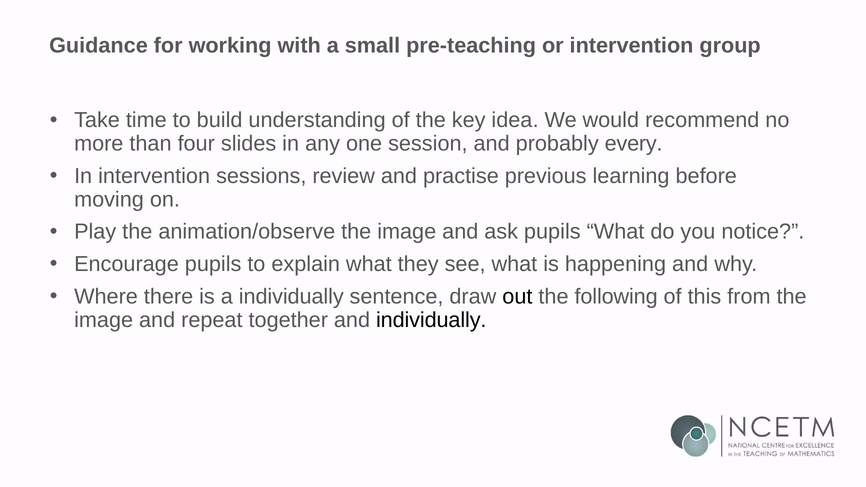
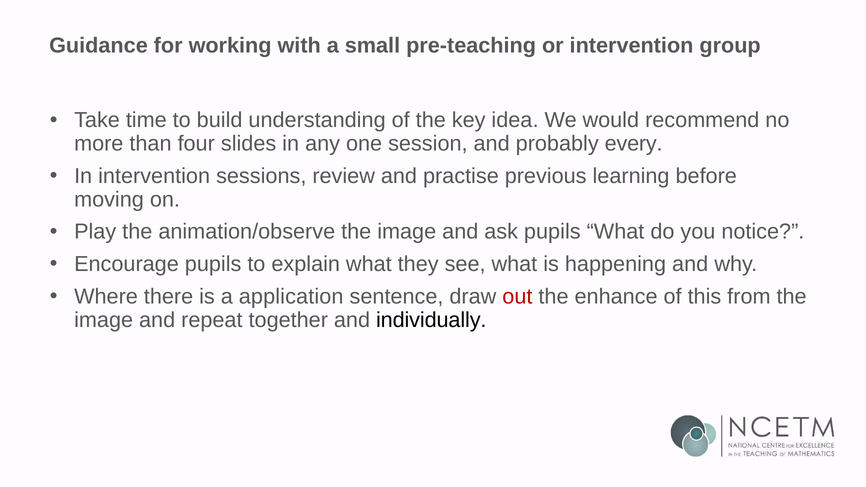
a individually: individually -> application (291, 297)
out colour: black -> red (517, 297)
following: following -> enhance (616, 297)
